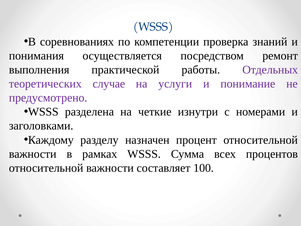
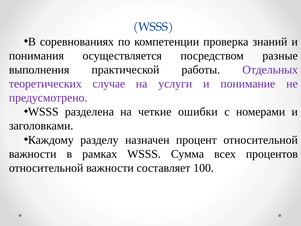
ремонт: ремонт -> разные (280, 56)
изнутри: изнутри -> ошибки (198, 112)
